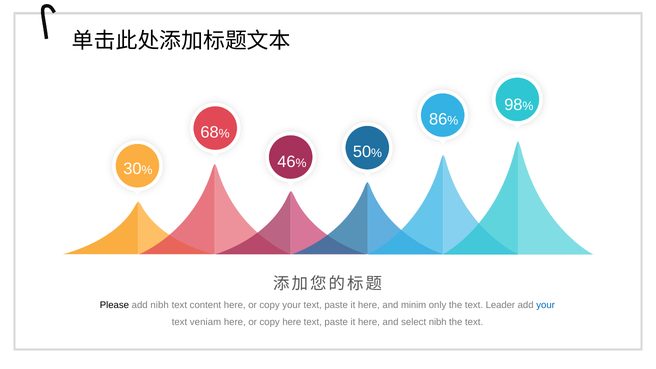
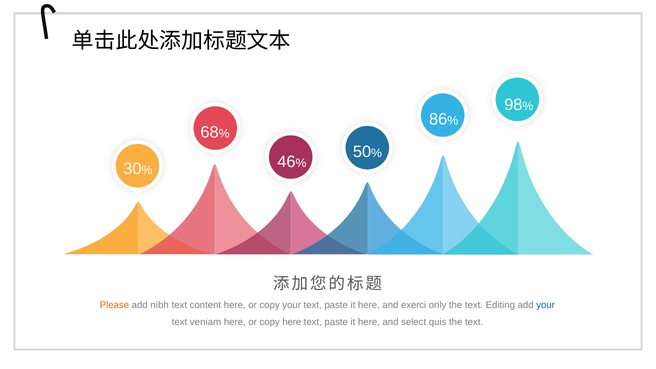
Please colour: black -> orange (114, 305)
minim: minim -> exerci (414, 305)
Leader: Leader -> Editing (500, 305)
select nibh: nibh -> quis (438, 322)
